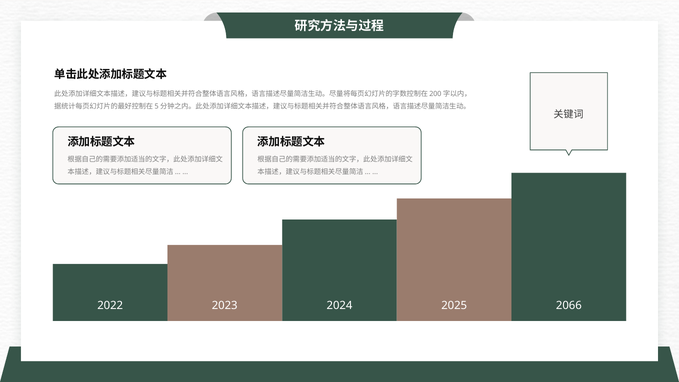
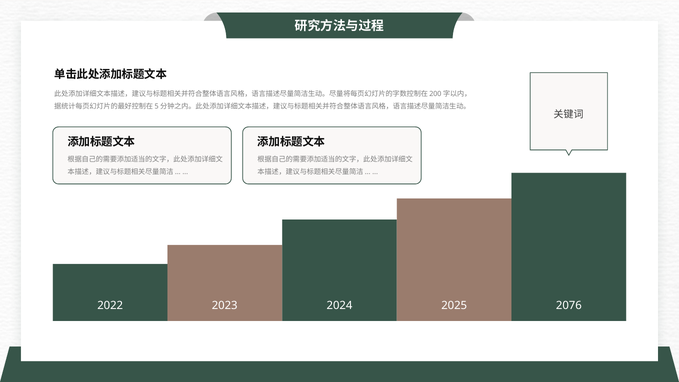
2066: 2066 -> 2076 (569, 305)
